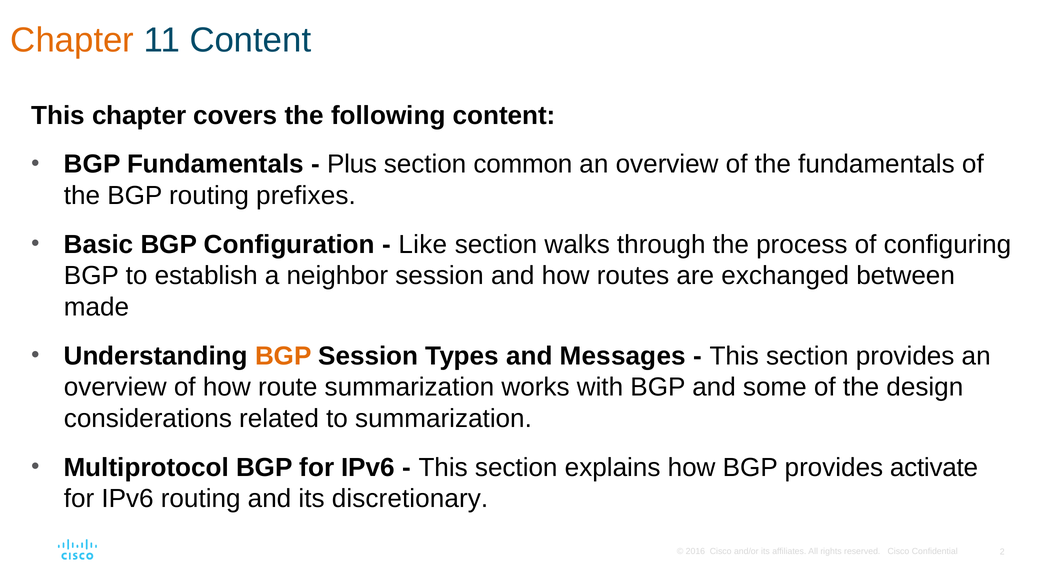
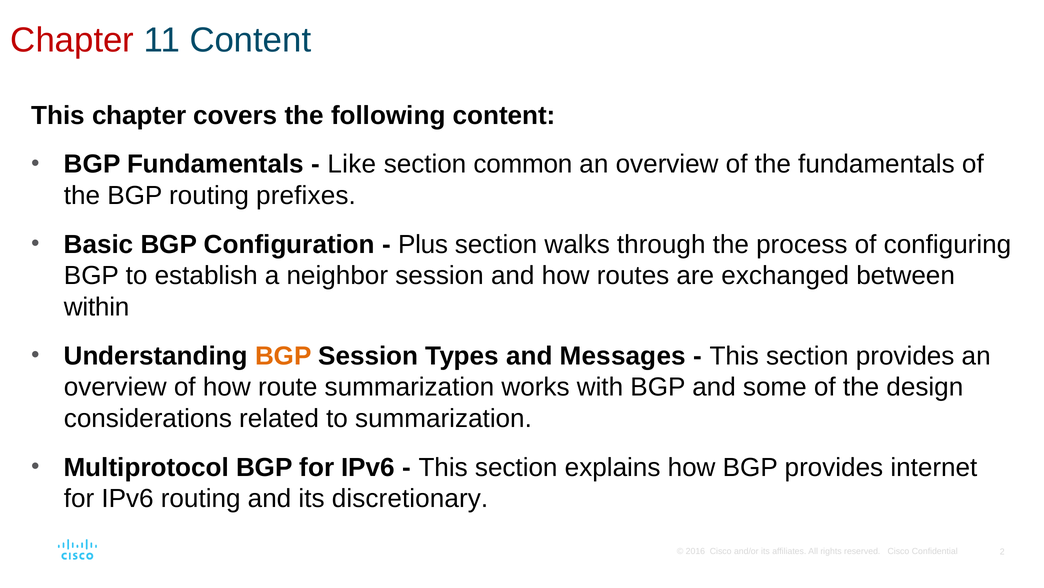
Chapter colour: orange -> red (72, 40)
Plus: Plus -> Like (352, 164)
Like: Like -> Plus (423, 244)
made: made -> within (97, 307)
activate: activate -> internet (934, 467)
